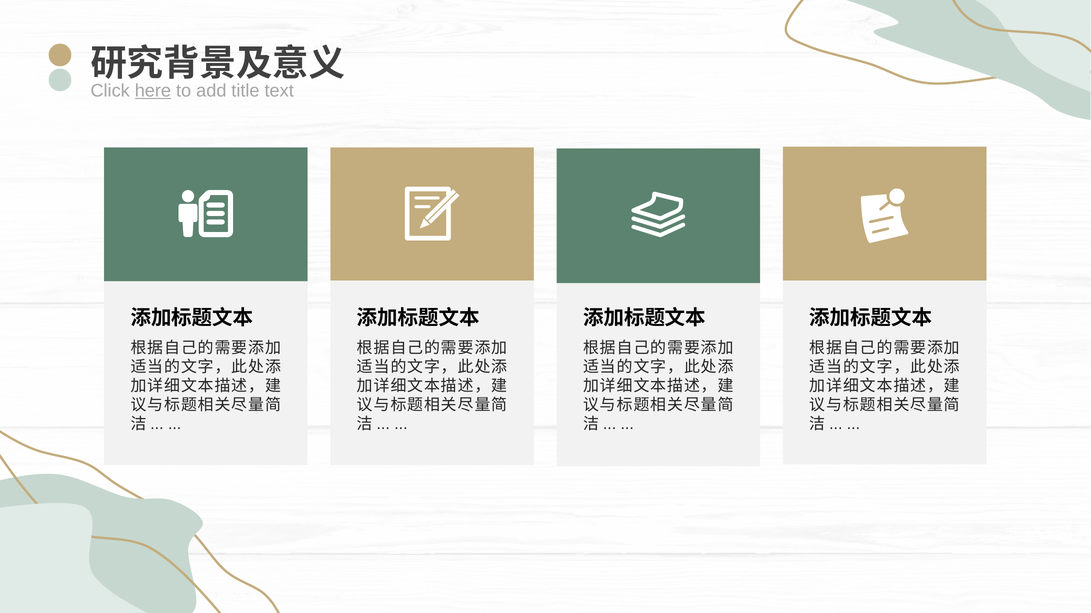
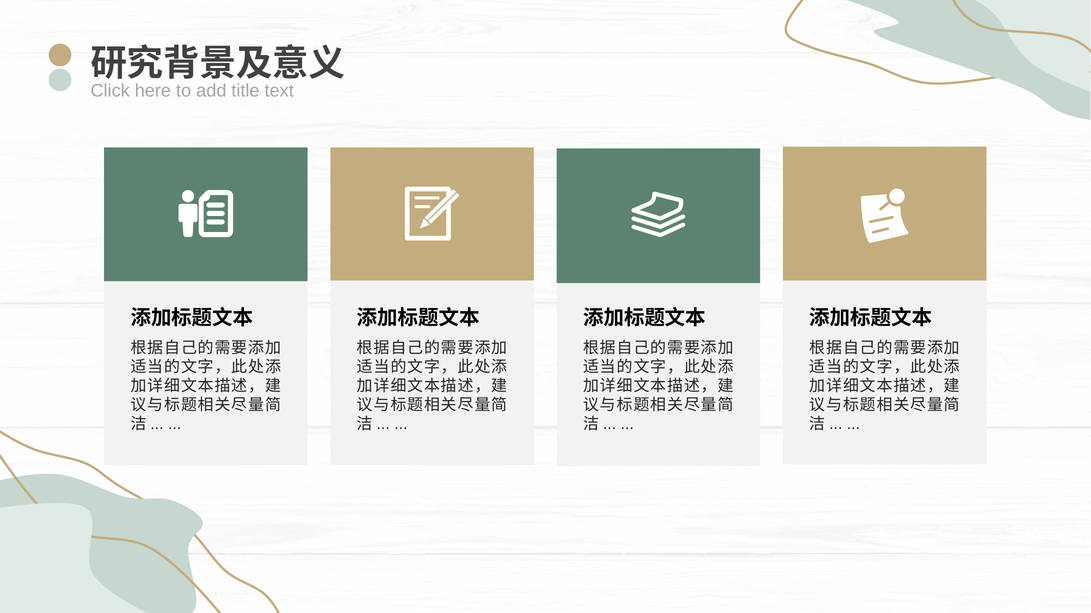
here underline: present -> none (153, 91)
